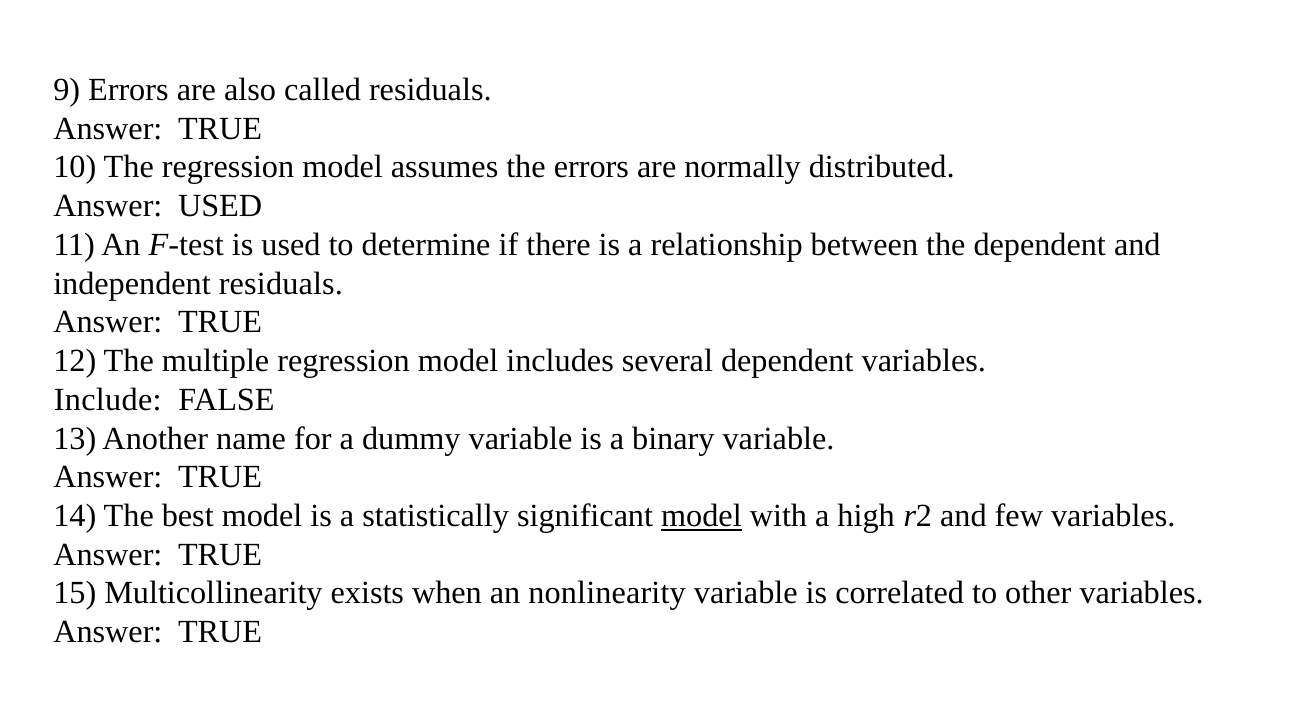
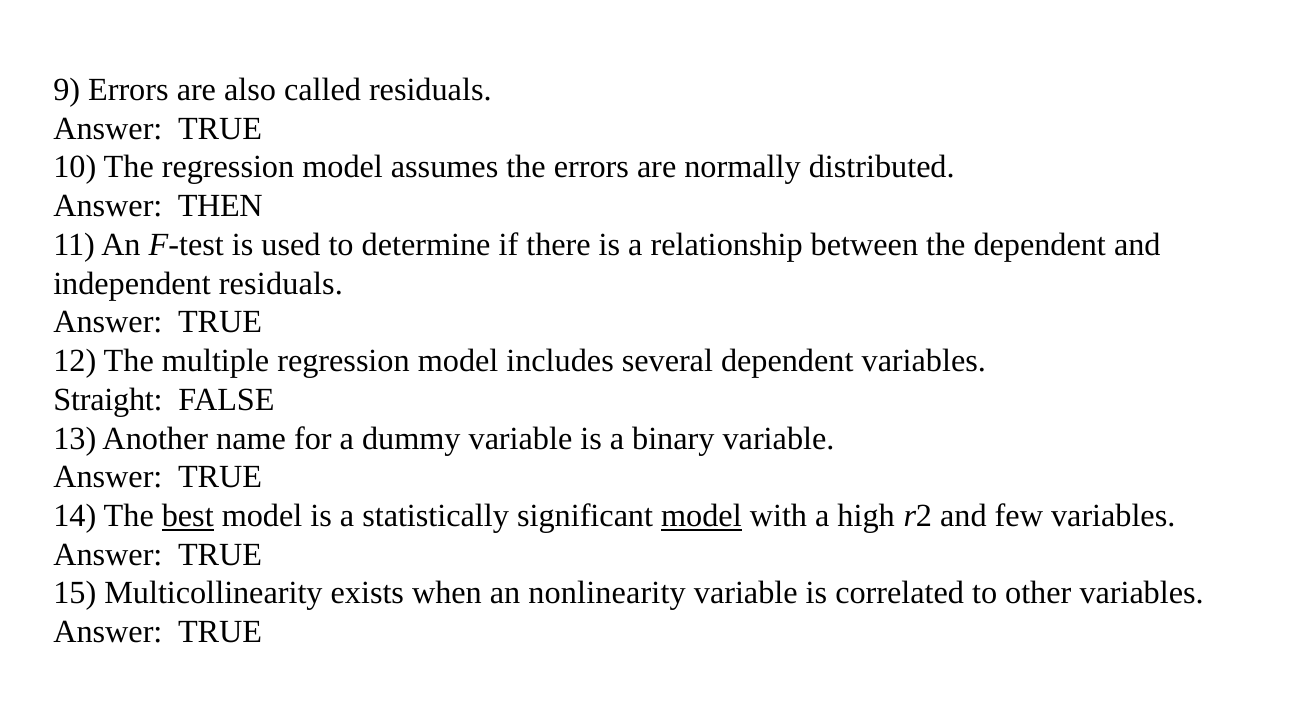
Answer USED: USED -> THEN (220, 206)
Include: Include -> Straight (108, 399)
best underline: none -> present (188, 516)
